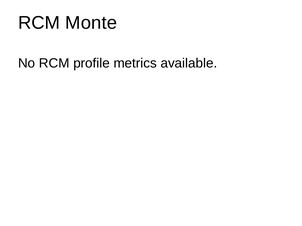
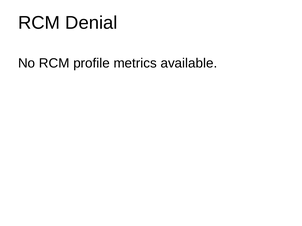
Monte: Monte -> Denial (91, 23)
